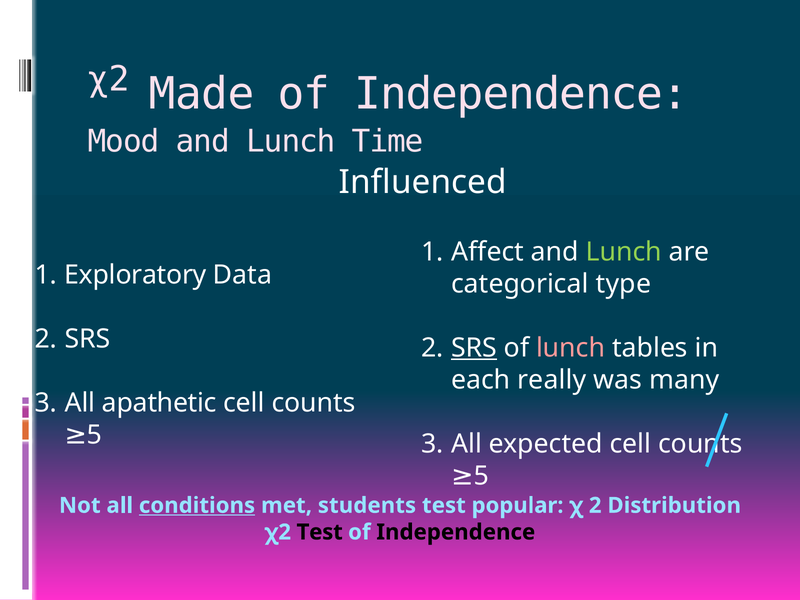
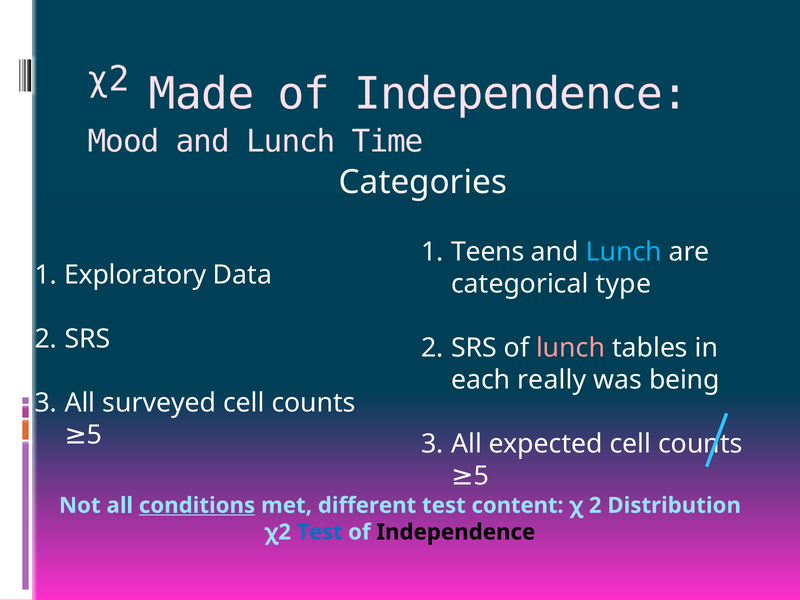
Influenced: Influenced -> Categories (423, 182)
Affect: Affect -> Teens (488, 252)
Lunch colour: light green -> light blue (624, 252)
SRS underline: present -> none (474, 348)
many: many -> being (684, 380)
apathetic: apathetic -> surveyed (159, 403)
students: students -> different (367, 505)
popular: popular -> content (518, 505)
Test colour: black -> blue (320, 532)
